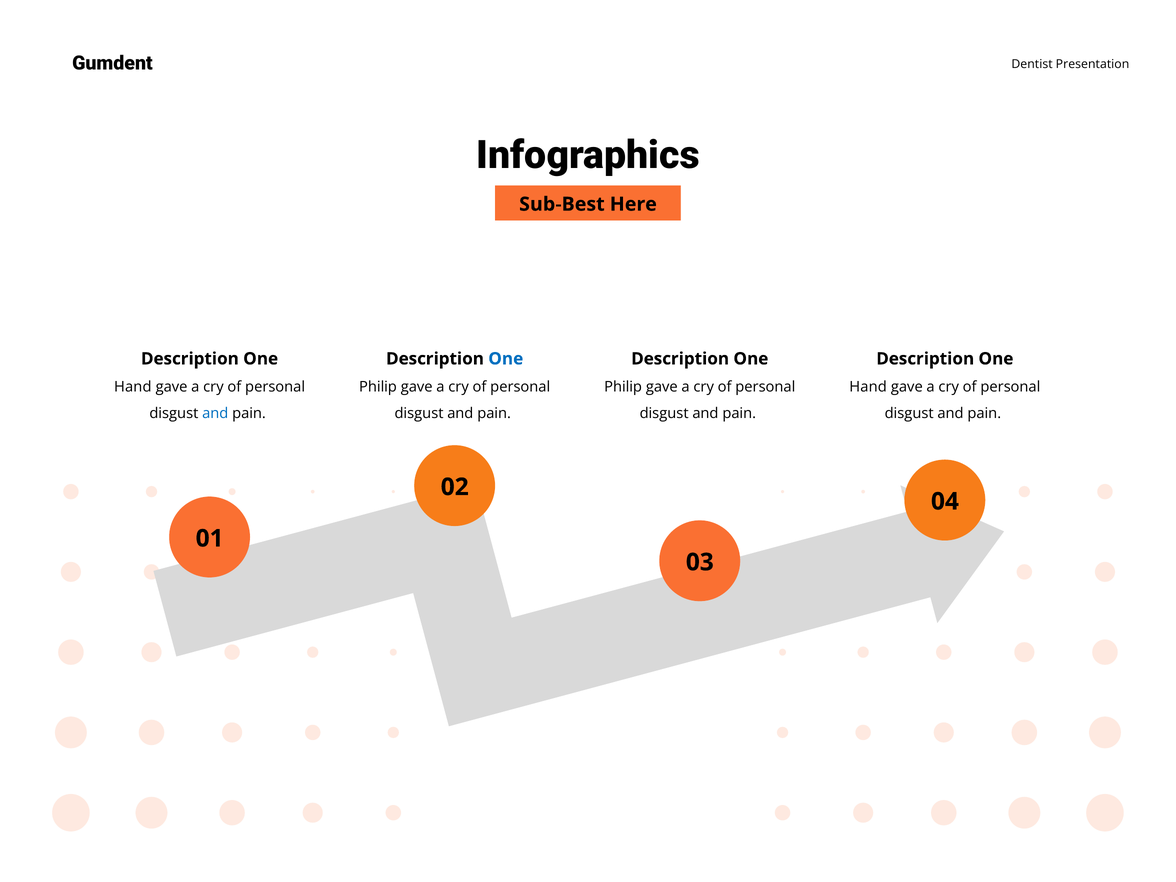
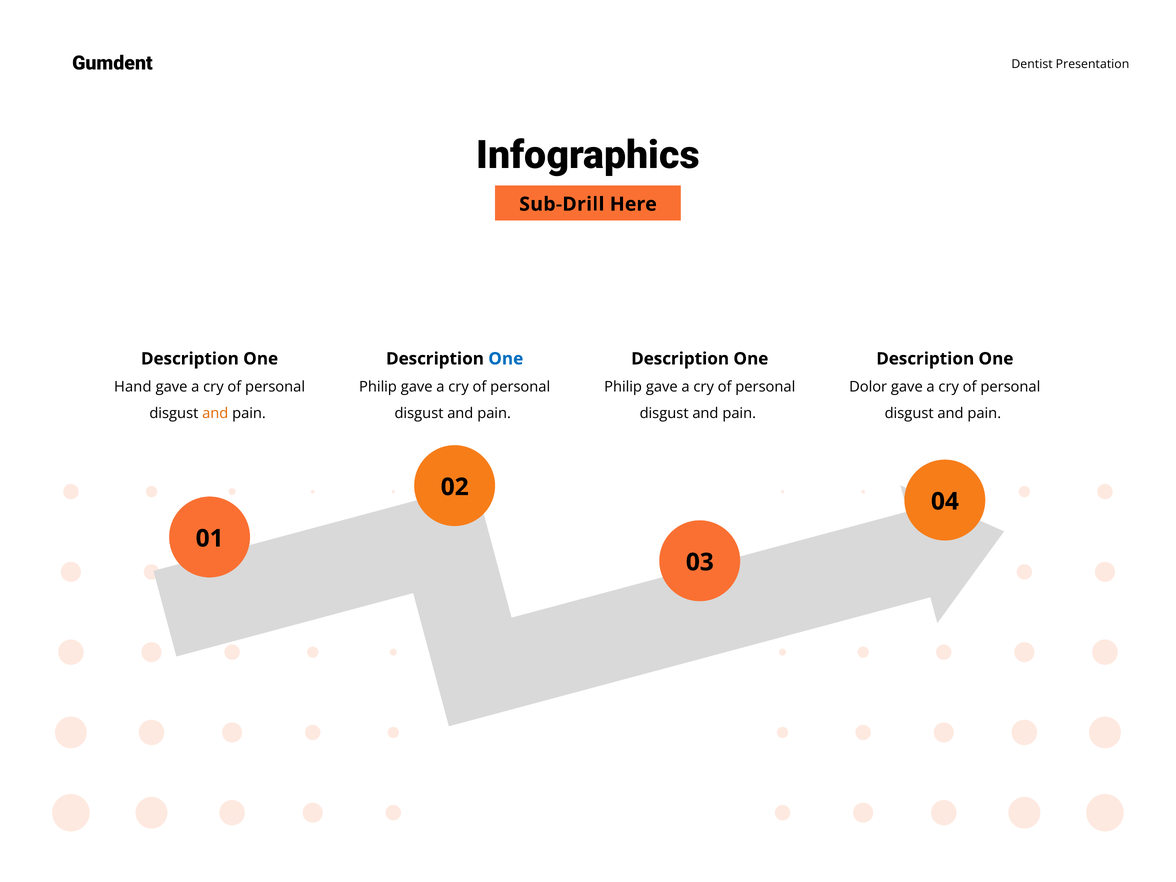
Sub-Best: Sub-Best -> Sub-Drill (562, 204)
Hand: Hand -> Dolor (868, 387)
and colour: blue -> orange (215, 414)
